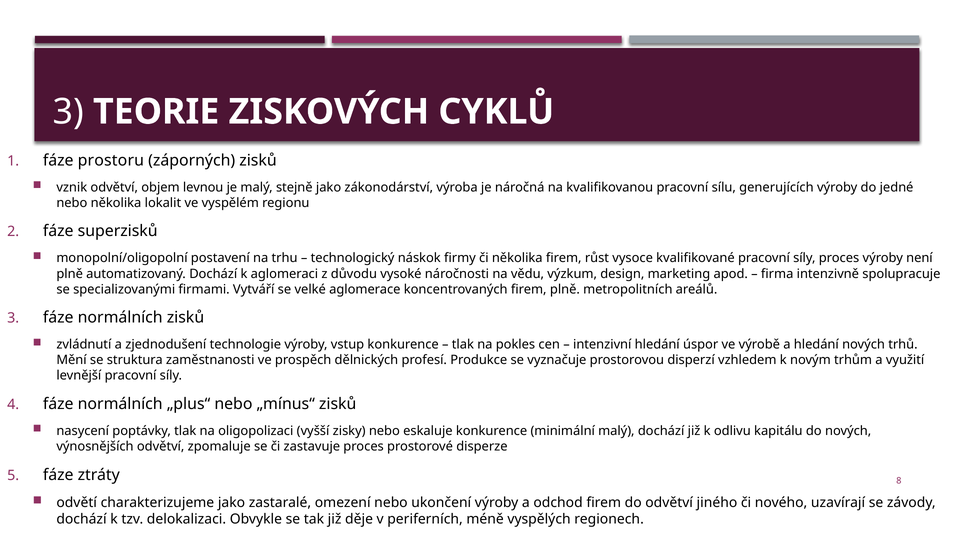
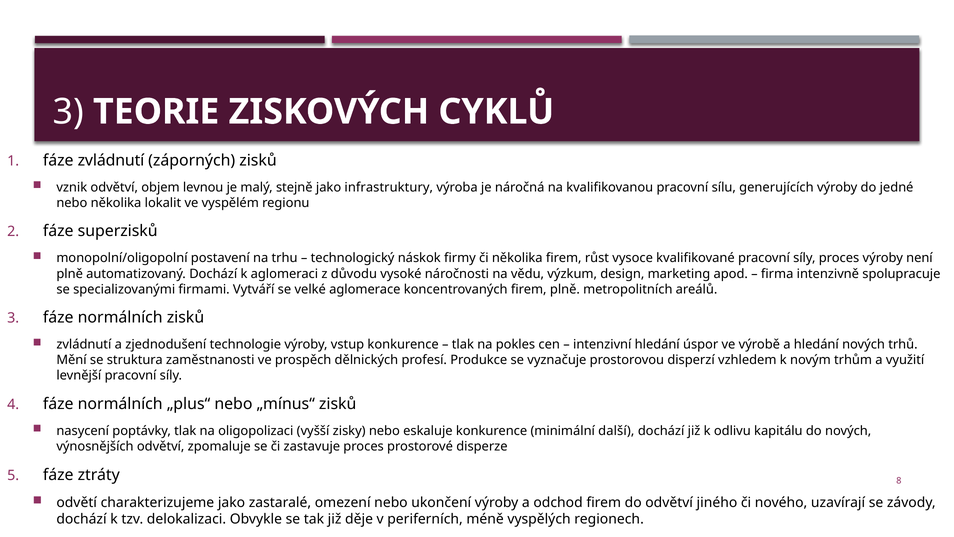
fáze prostoru: prostoru -> zvládnutí (111, 160)
zákonodárství: zákonodárství -> infrastruktury (389, 187)
minimální malý: malý -> další (616, 431)
